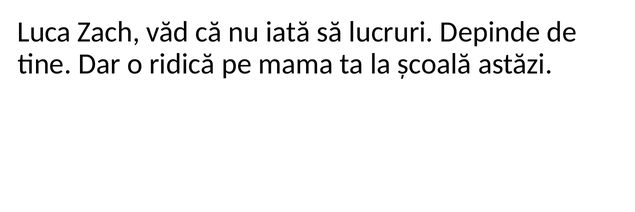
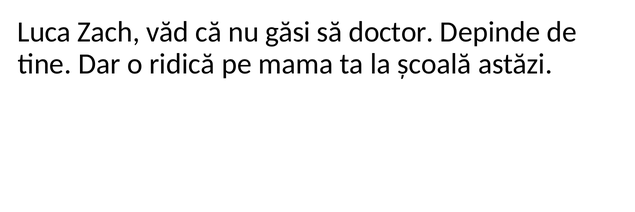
iată: iată -> găsi (288, 32)
lucruri: lucruri -> doctor (391, 32)
